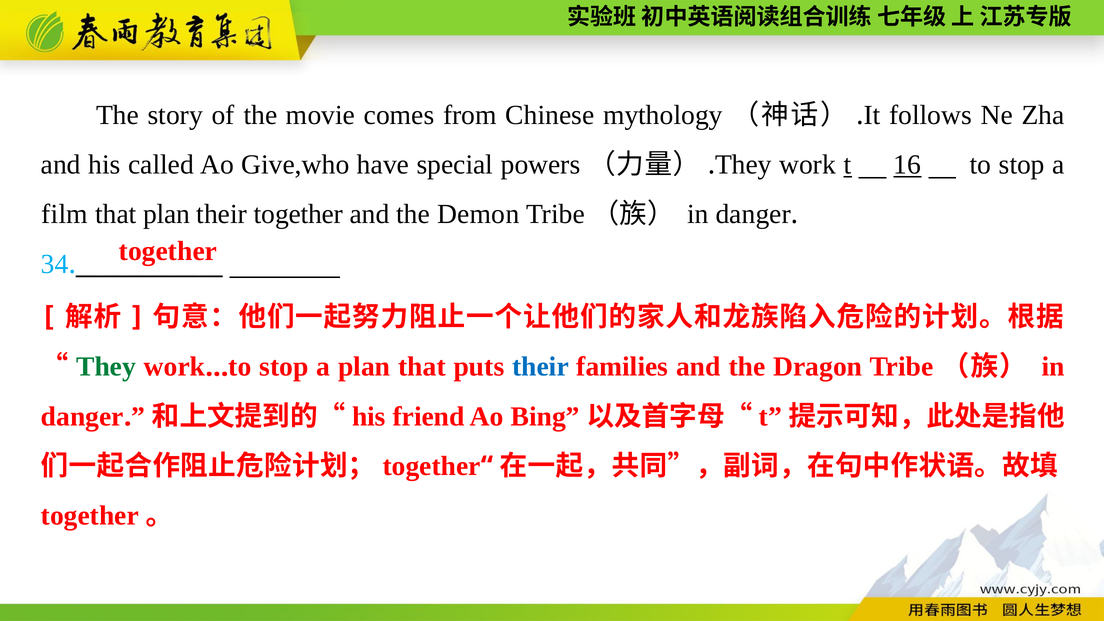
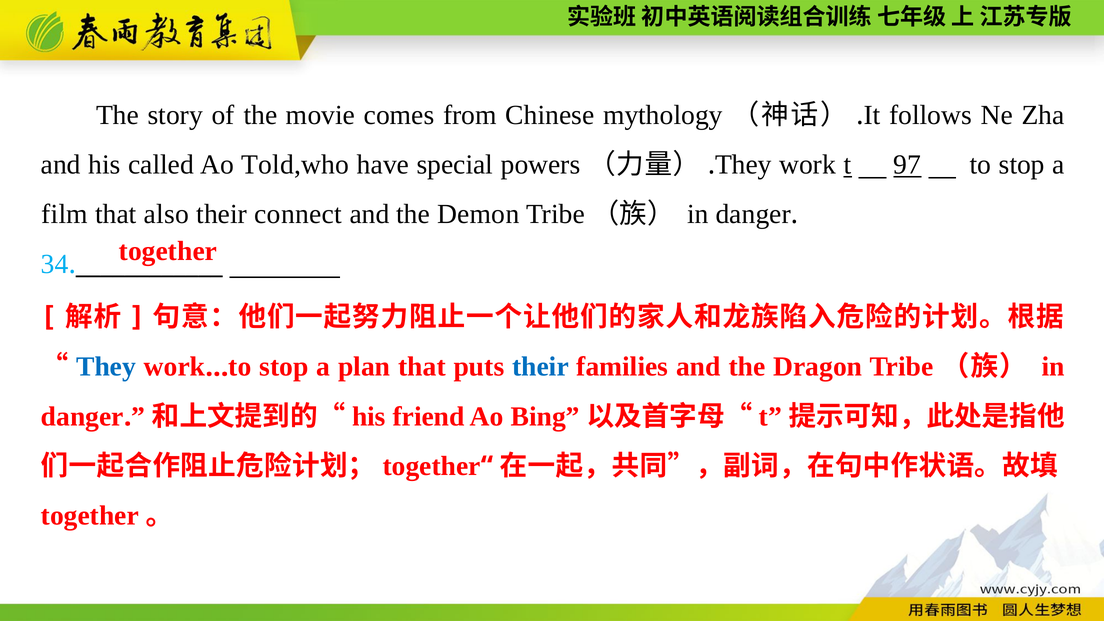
Give,who: Give,who -> Told,who (295, 165)
16: 16 -> 97 (907, 165)
that plan: plan -> also (166, 214)
their together: together -> connect (298, 214)
They colour: green -> blue (106, 367)
